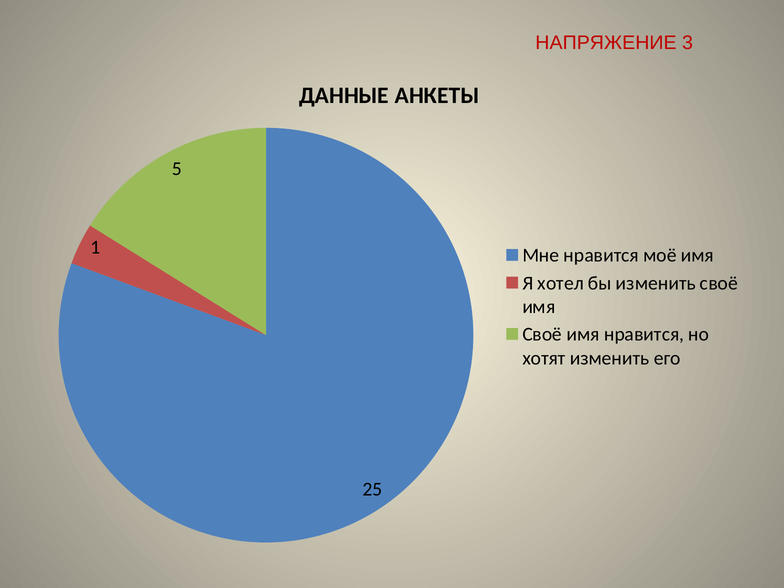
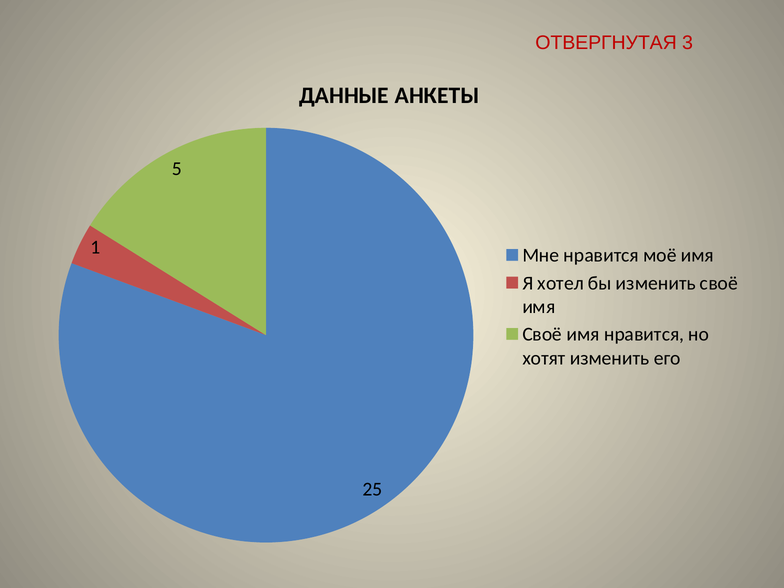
НАПРЯЖЕНИЕ: НАПРЯЖЕНИЕ -> ОТВЕРГНУТАЯ (606, 43)
